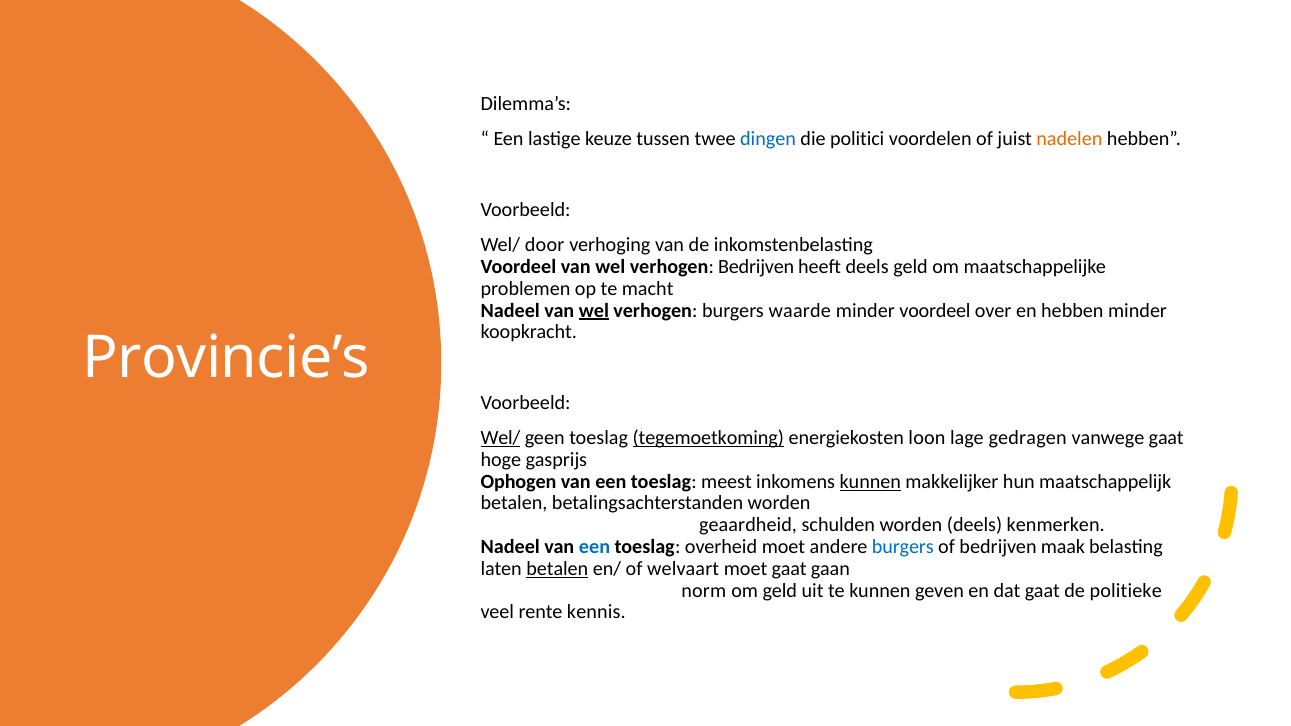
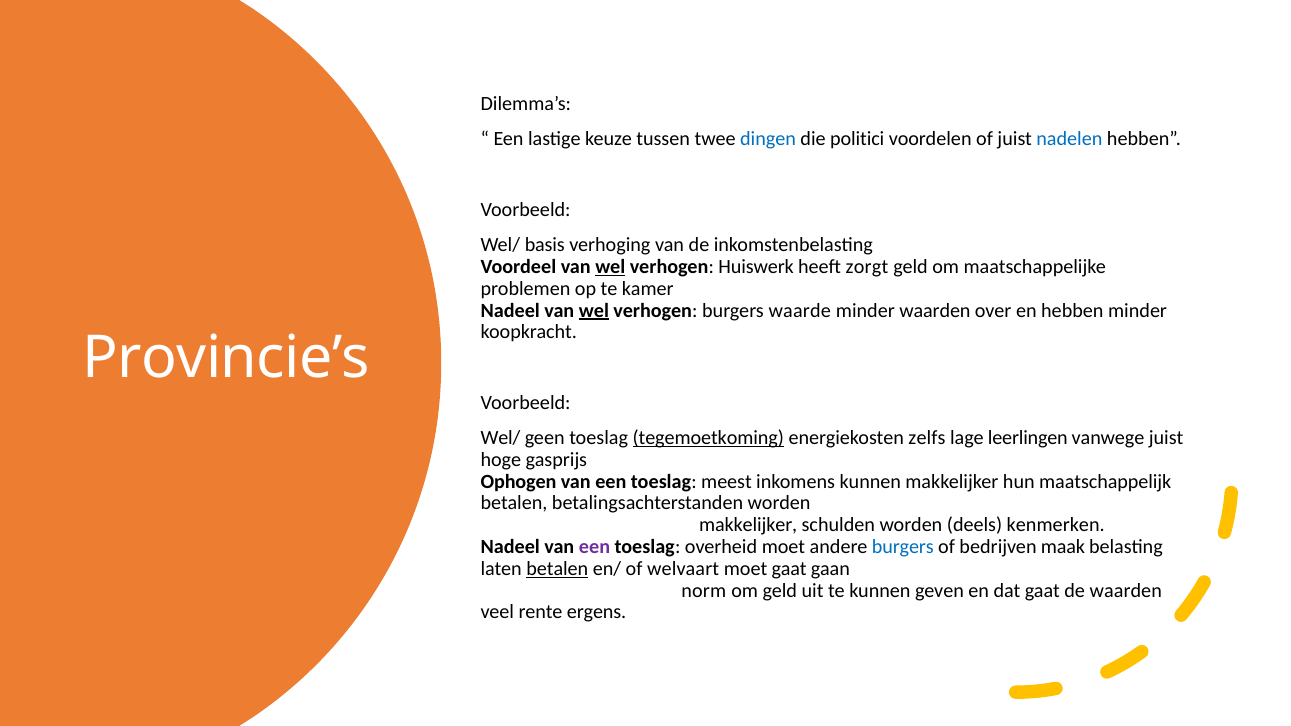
nadelen colour: orange -> blue (1069, 139)
door: door -> basis (545, 245)
wel underline: none -> present (610, 267)
verhogen Bedrijven: Bedrijven -> Huiswerk (756, 267)
heeft deels: deels -> zorgt (867, 267)
macht: macht -> kamer (648, 289)
minder voordeel: voordeel -> waarden (935, 310)
Wel/ underline: present -> none (500, 438)
loon: loon -> zelfs (927, 438)
gedragen: gedragen -> leerlingen (1028, 438)
vanwege gaat: gaat -> juist (1166, 438)
kunnen underline: present -> none (870, 482)
geaardheid: geaardheid -> makkelijker (748, 525)
een colour: blue -> purple (594, 547)
de politieke: politieke -> waarden (1126, 591)
kennis: kennis -> ergens (597, 612)
